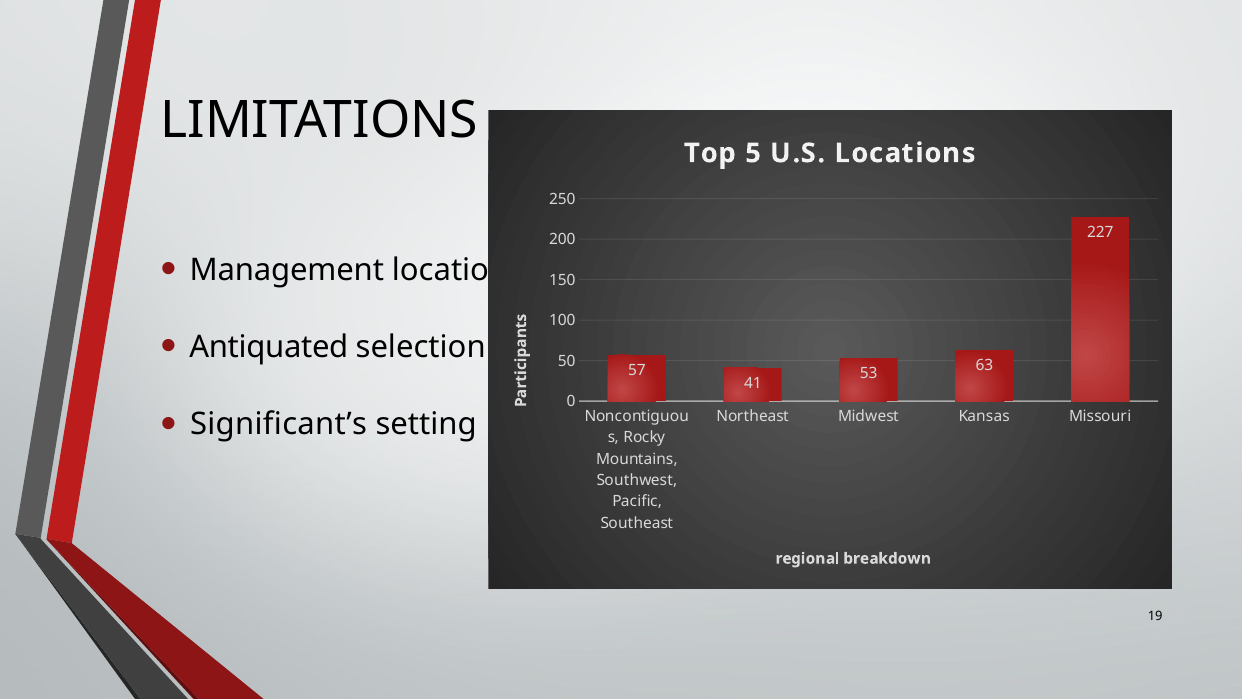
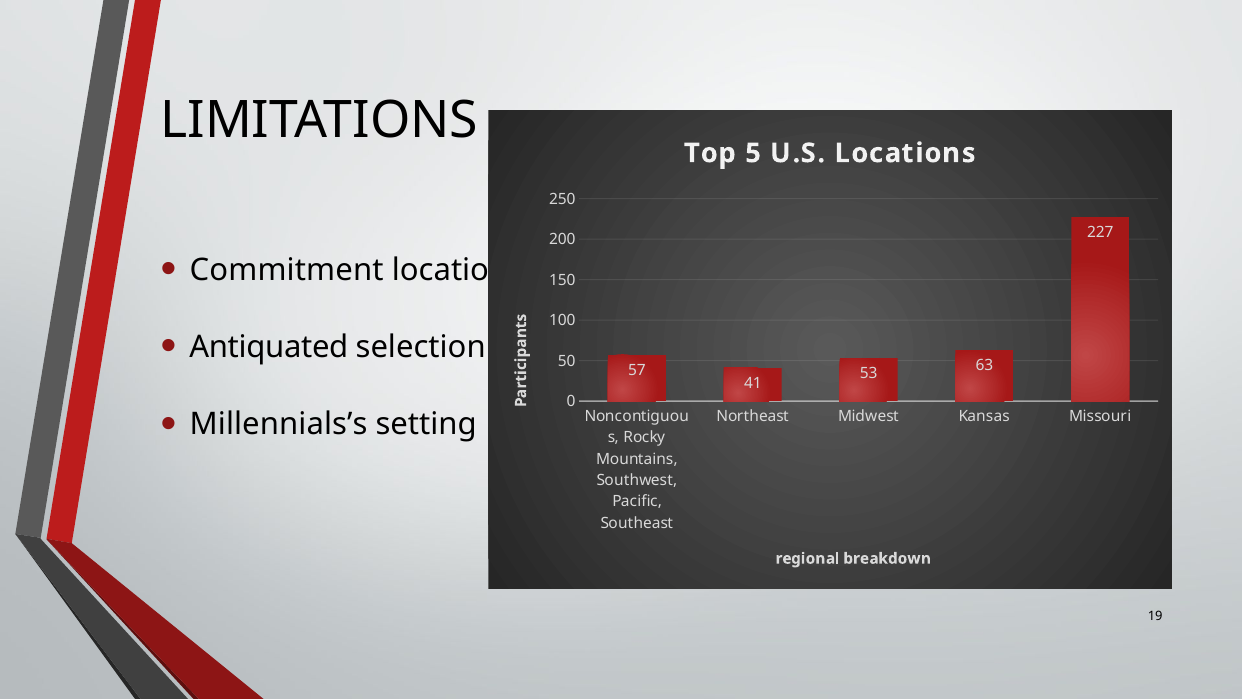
Management: Management -> Commitment (287, 270)
Significant’s: Significant’s -> Millennials’s (279, 424)
